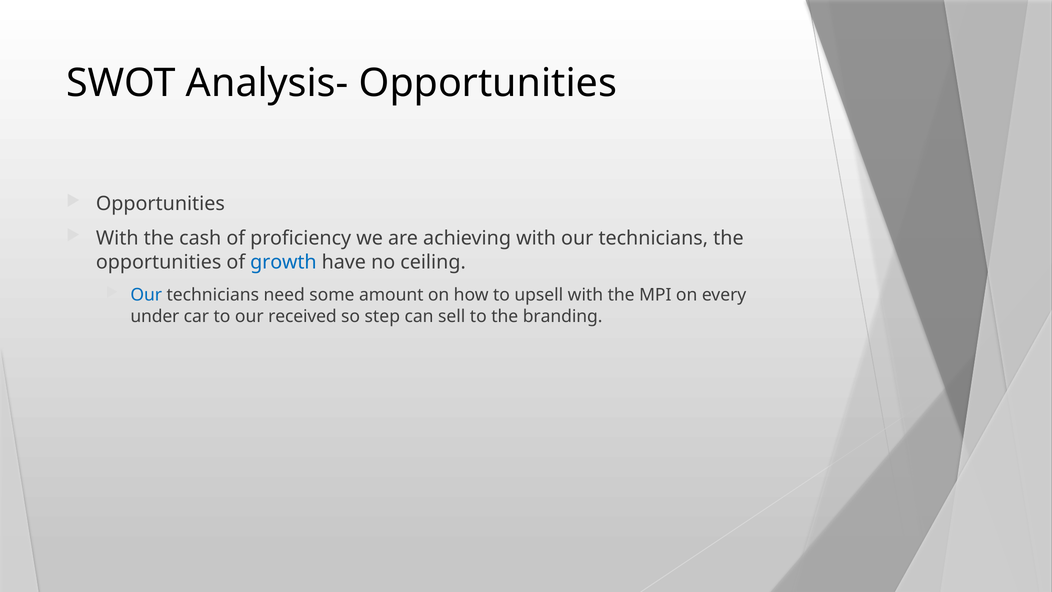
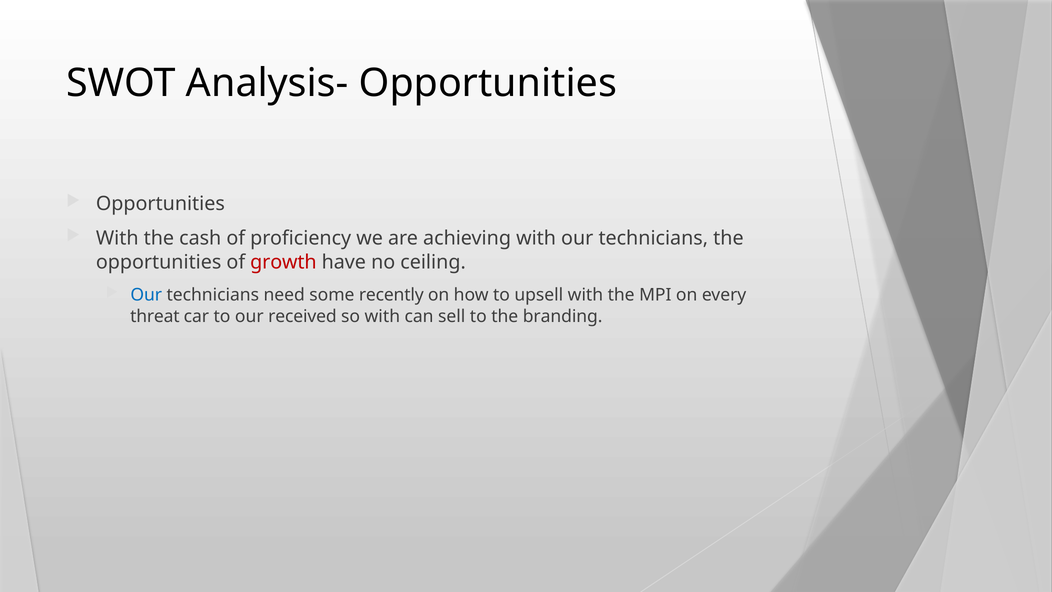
growth colour: blue -> red (283, 262)
amount: amount -> recently (391, 295)
under: under -> threat (155, 316)
so step: step -> with (382, 316)
